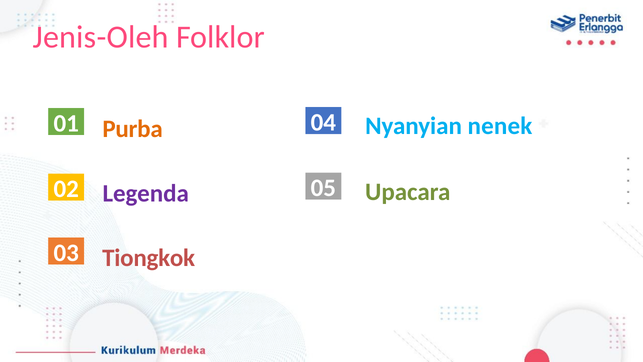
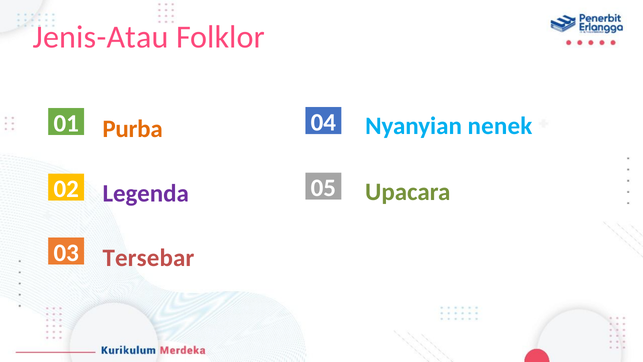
Jenis-Oleh: Jenis-Oleh -> Jenis-Atau (101, 37)
Tiongkok: Tiongkok -> Tersebar (148, 258)
